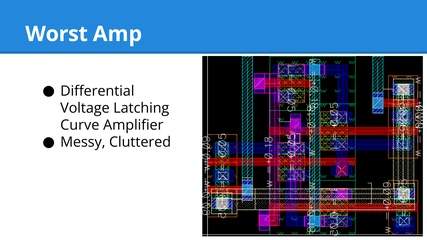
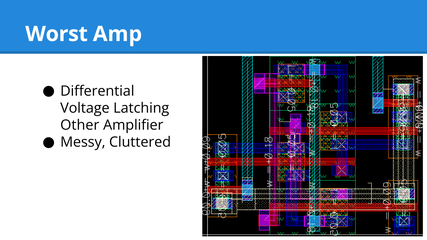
Curve: Curve -> Other (80, 125)
